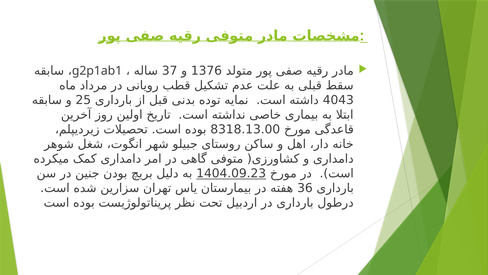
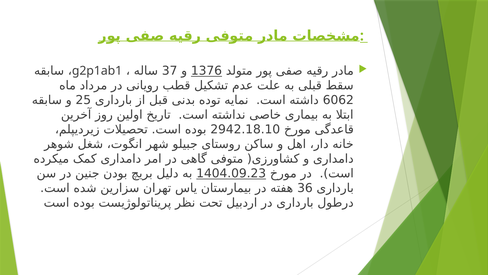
1376 underline: none -> present (207, 71)
4043: 4043 -> 6062 (338, 100)
8318.13.00: 8318.13.00 -> 2942.18.10 (245, 129)
